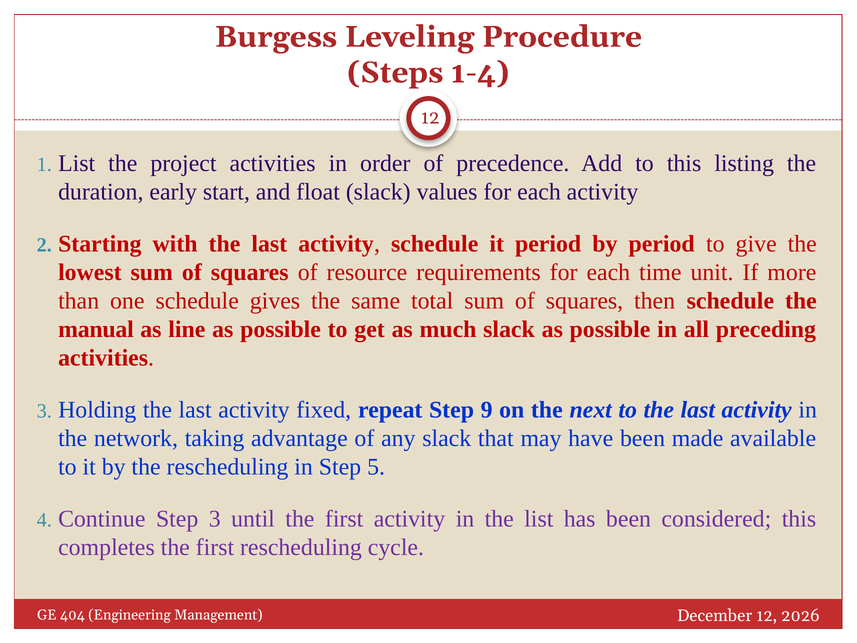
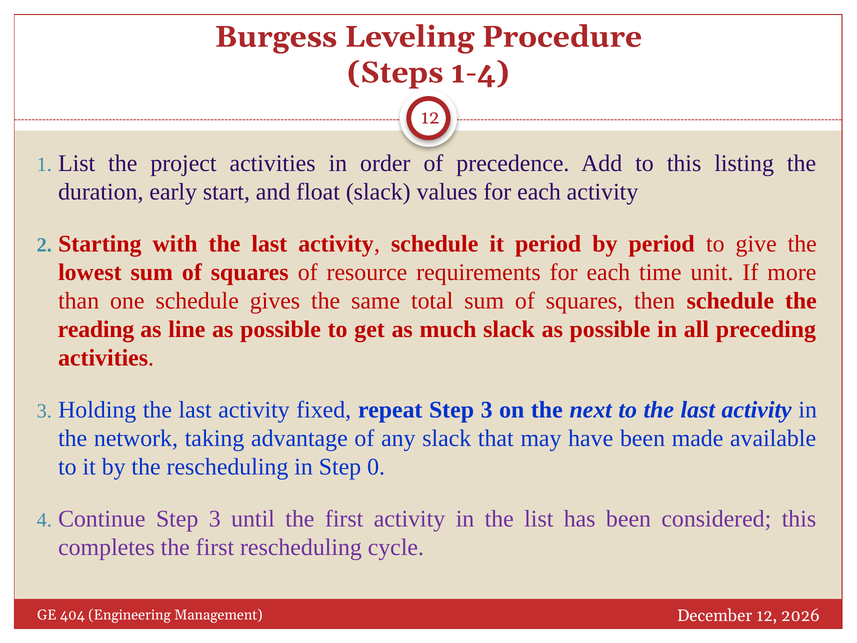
manual: manual -> reading (96, 329)
repeat Step 9: 9 -> 3 (487, 410)
5: 5 -> 0 (376, 467)
